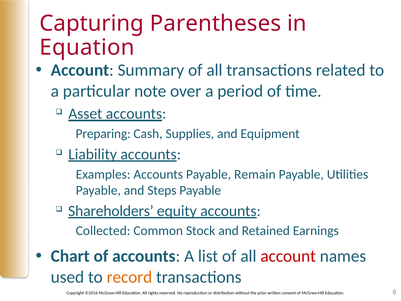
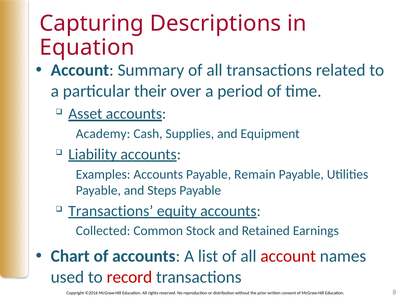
Parentheses: Parentheses -> Descriptions (216, 23)
note: note -> their (150, 91)
Preparing: Preparing -> Academy (103, 134)
Shareholders: Shareholders -> Transactions (111, 211)
record colour: orange -> red (129, 277)
